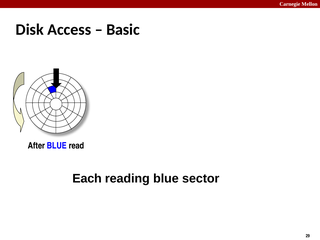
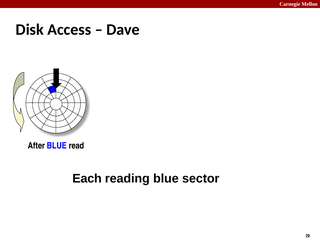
Basic: Basic -> Dave (123, 30)
